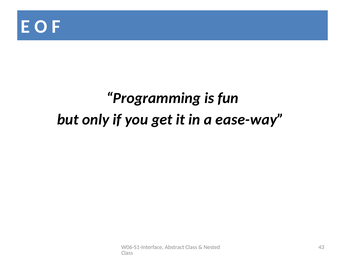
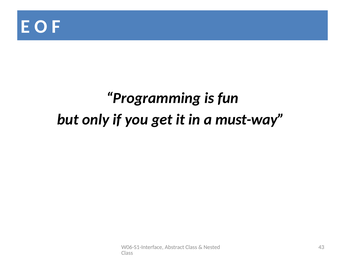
ease-way: ease-way -> must-way (250, 120)
